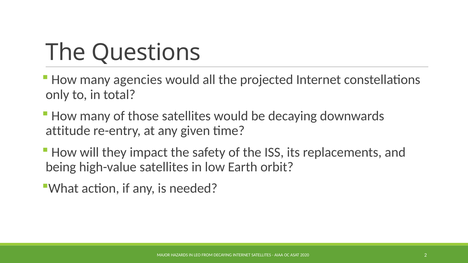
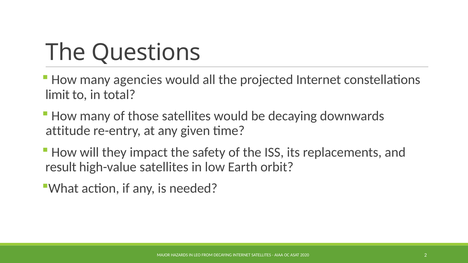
only: only -> limit (58, 95)
being: being -> result (61, 167)
